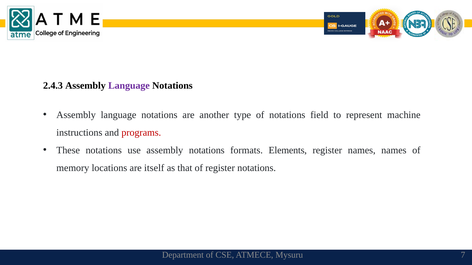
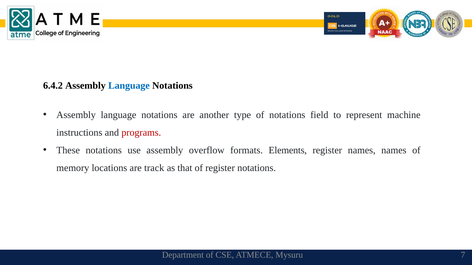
2.4.3: 2.4.3 -> 6.4.2 (53, 86)
Language colour: purple -> blue (129, 86)
assembly notations: notations -> overflow (207, 151)
itself: itself -> track (154, 168)
